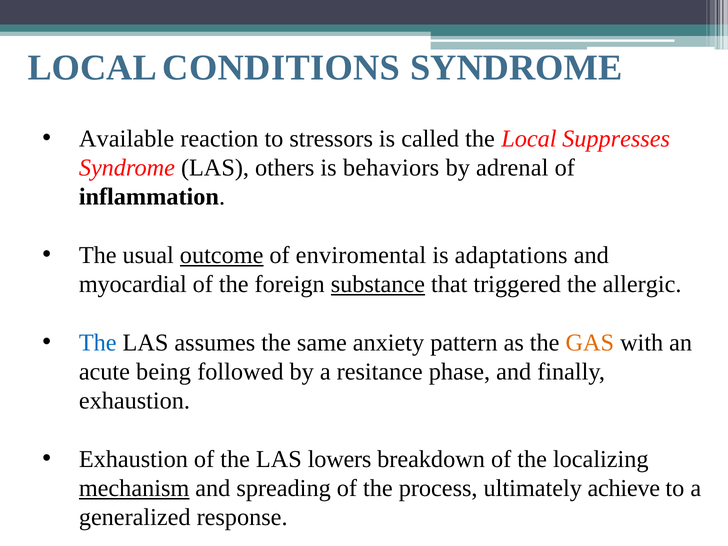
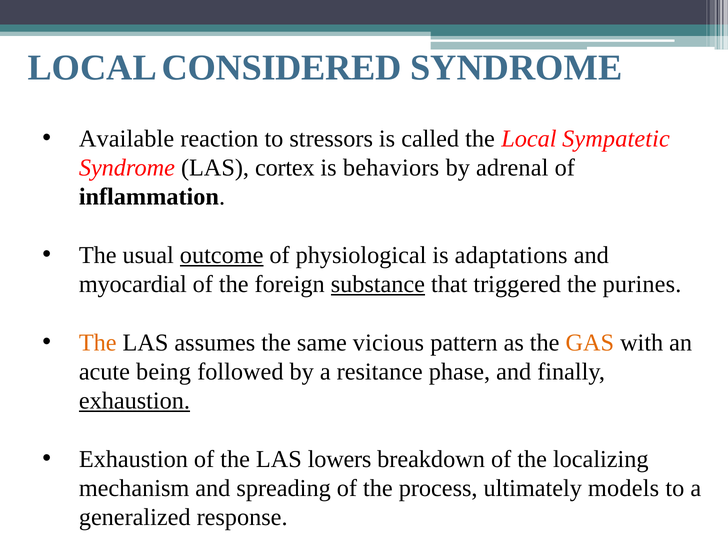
CONDITIONS: CONDITIONS -> CONSIDERED (282, 68)
Suppresses: Suppresses -> Sympatetic (616, 139)
others: others -> cortex (285, 168)
enviromental: enviromental -> physiological (361, 255)
allergic: allergic -> purines (642, 284)
The colour: blue -> orange (98, 343)
anxiety: anxiety -> vicious (388, 343)
exhaustion underline: none -> present (134, 401)
mechanism underline: present -> none (134, 488)
achieve: achieve -> models (624, 488)
